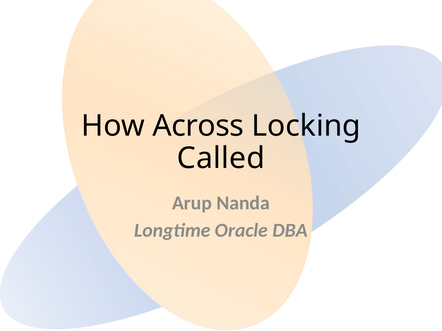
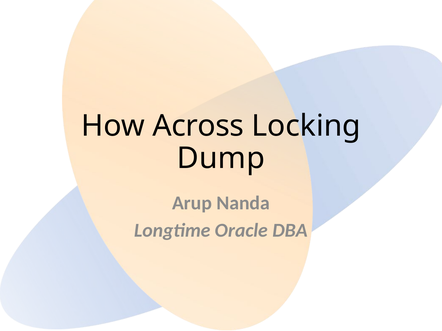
Called: Called -> Dump (221, 159)
